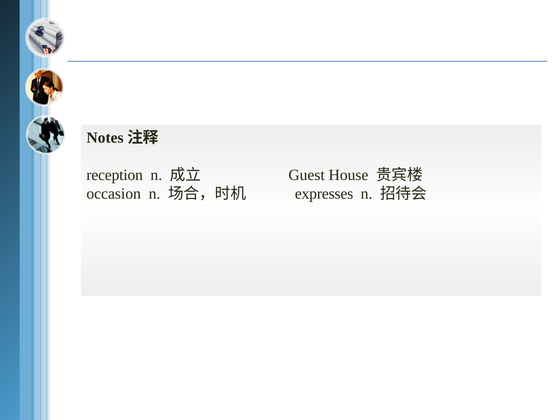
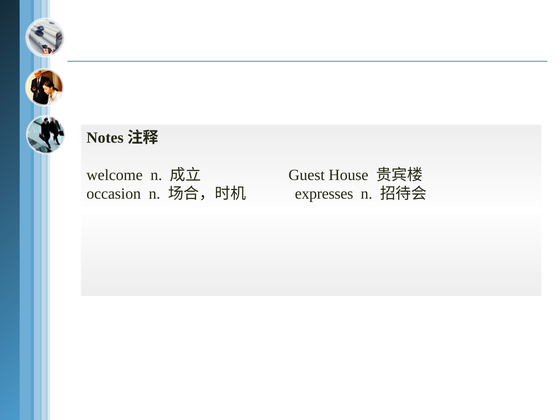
reception: reception -> welcome (115, 175)
